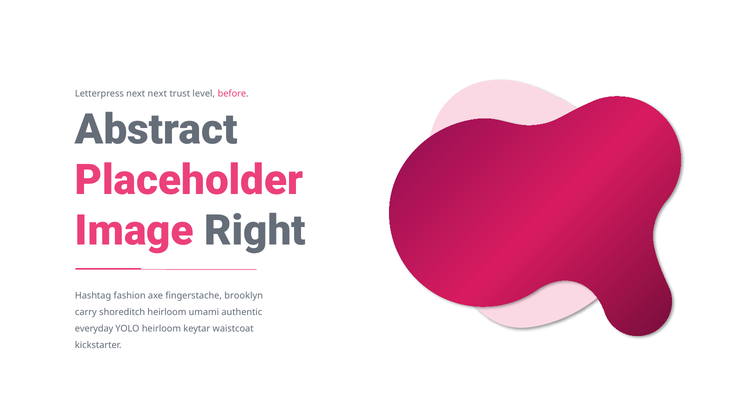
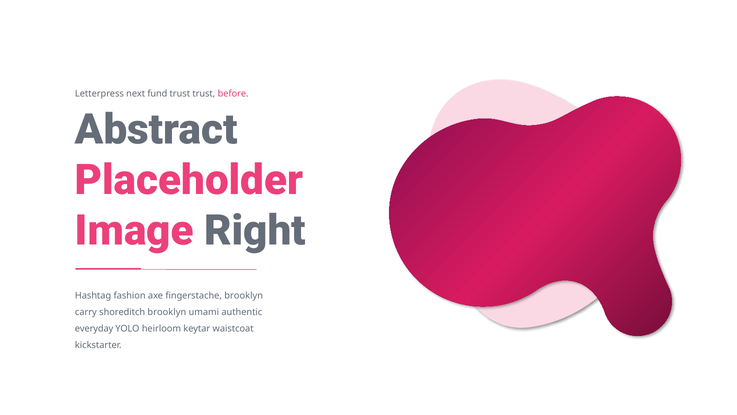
next next: next -> fund (157, 93)
trust level: level -> trust (204, 93)
shoreditch heirloom: heirloom -> brooklyn (167, 312)
